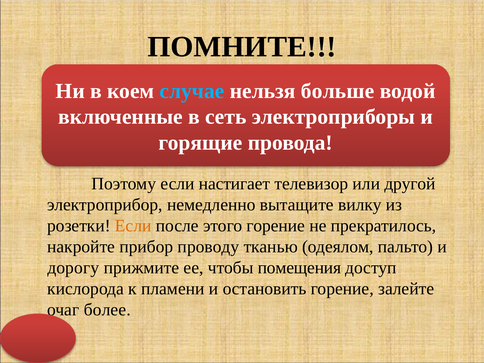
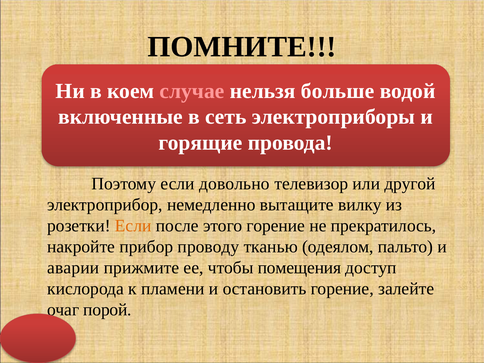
случае colour: light blue -> pink (192, 91)
настигает: настигает -> довольно (234, 184)
дорогу: дорогу -> аварии (73, 268)
более: более -> порой (107, 310)
